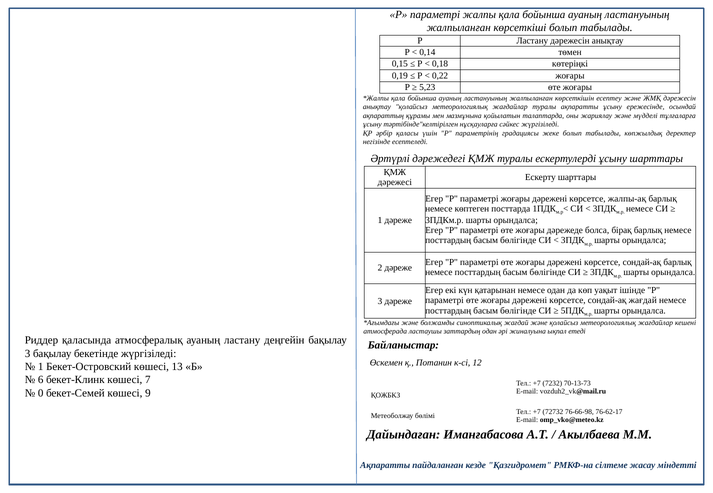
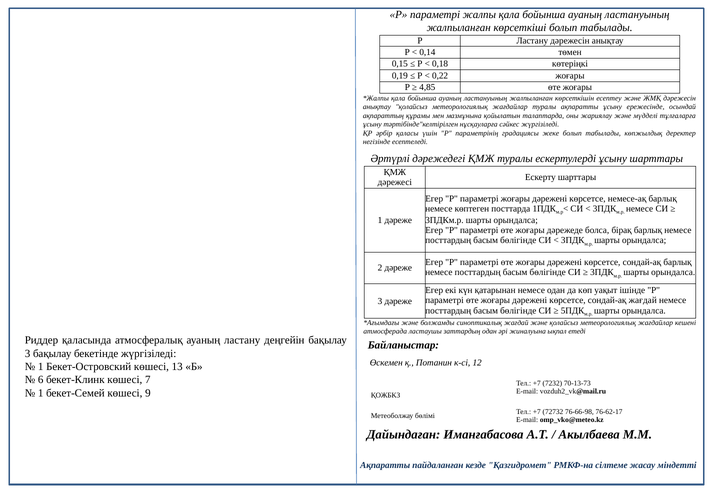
5,23: 5,23 -> 4,85 (427, 87)
жалпы-ақ: жалпы-ақ -> немесе-ақ (627, 199)
0: 0 -> 1 (41, 393)
